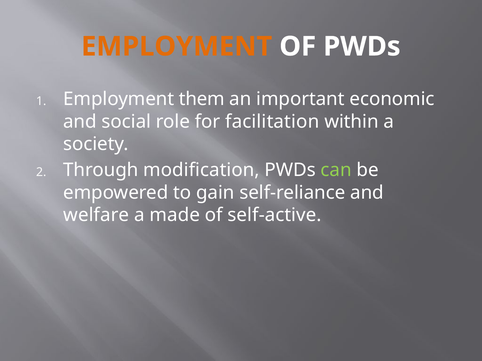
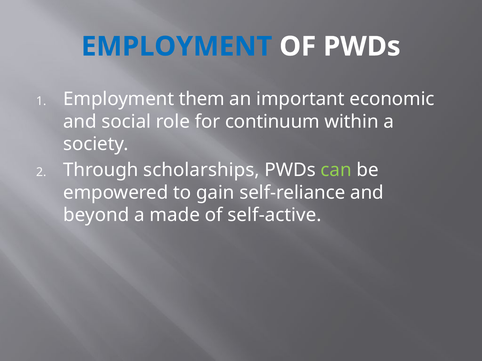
EMPLOYMENT colour: orange -> blue (177, 47)
facilitation: facilitation -> continuum (272, 122)
modification: modification -> scholarships (201, 170)
welfare: welfare -> beyond (96, 215)
